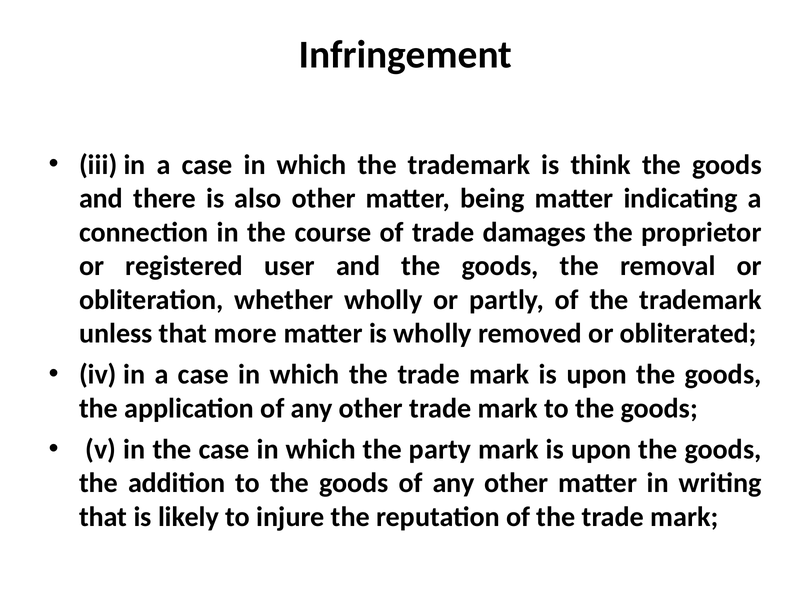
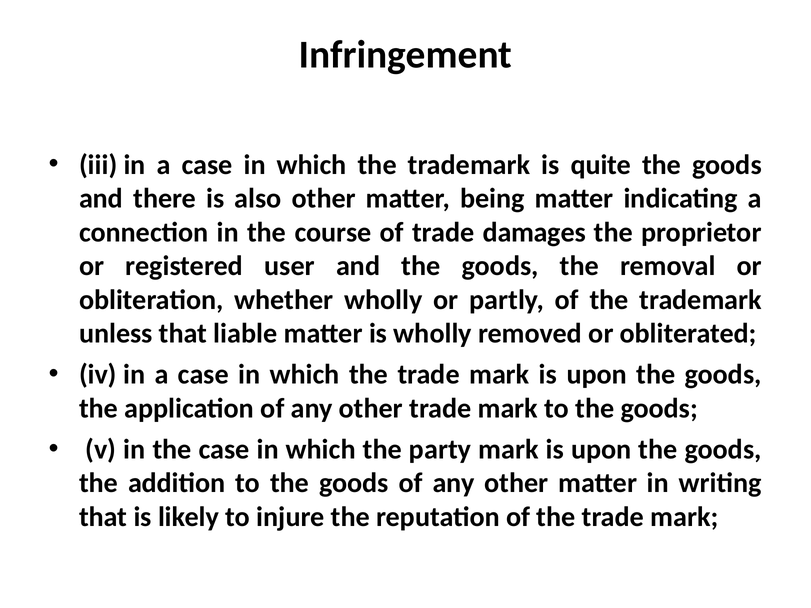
think: think -> quite (601, 165)
more: more -> liable (245, 334)
